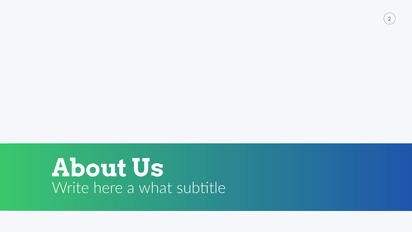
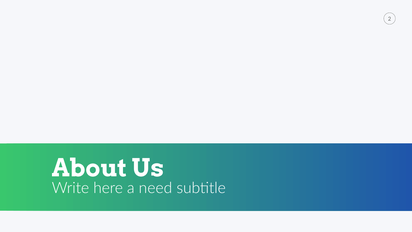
what: what -> need (155, 188)
